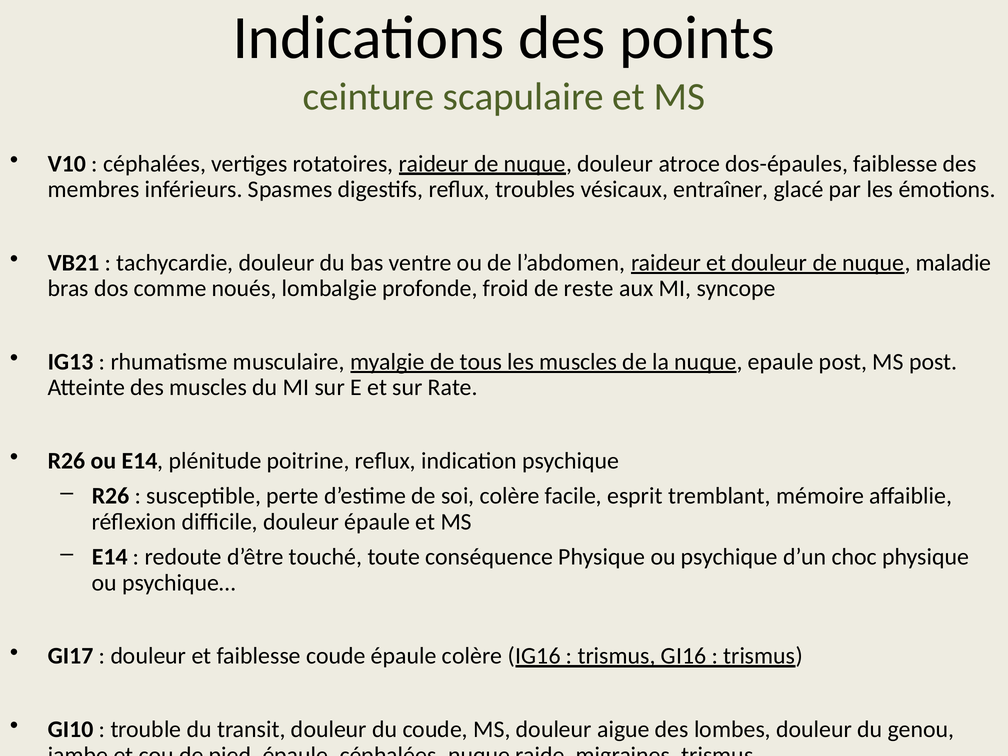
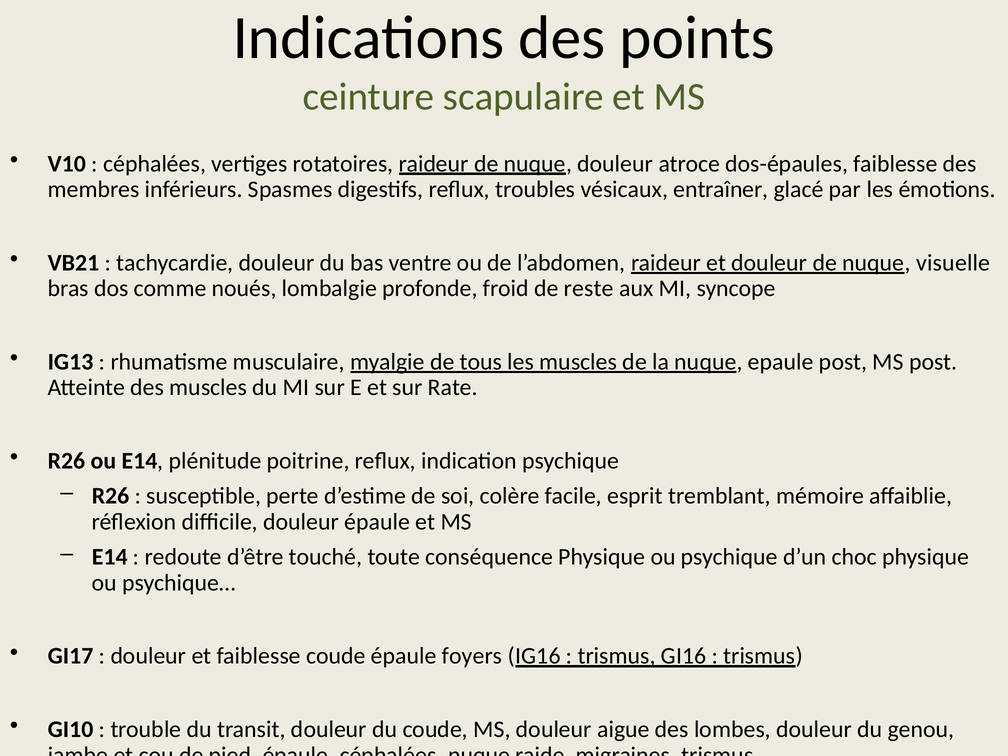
maladie: maladie -> visuelle (953, 263)
épaule colère: colère -> foyers (472, 656)
